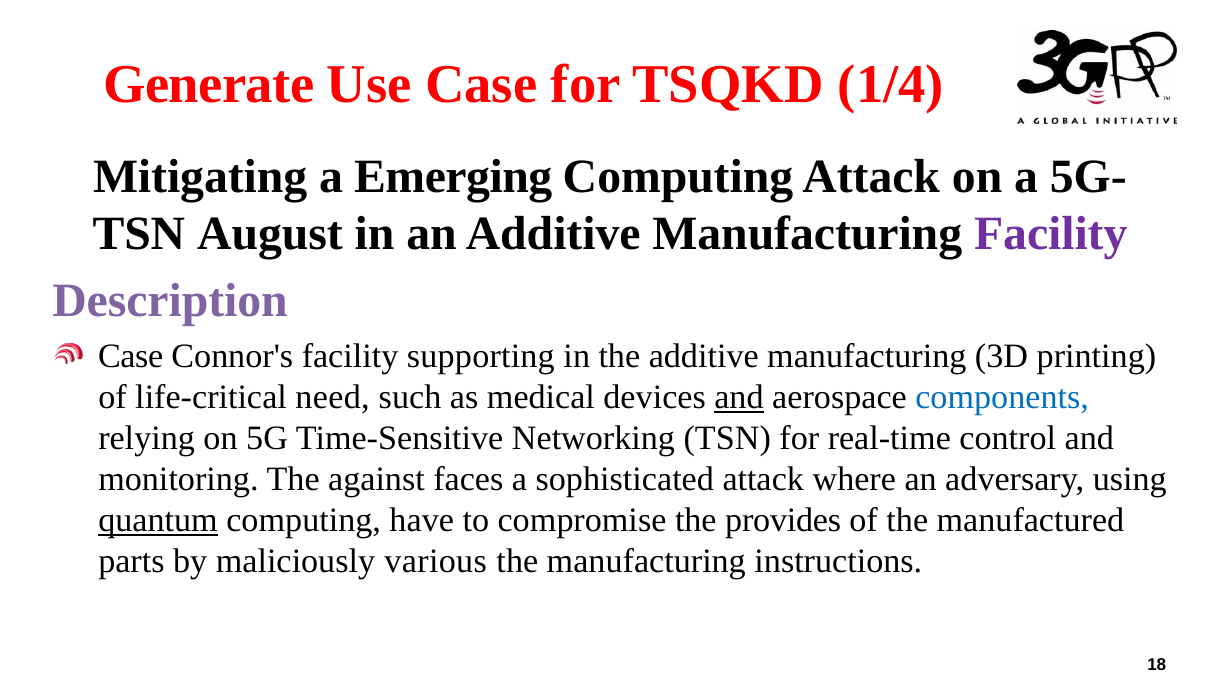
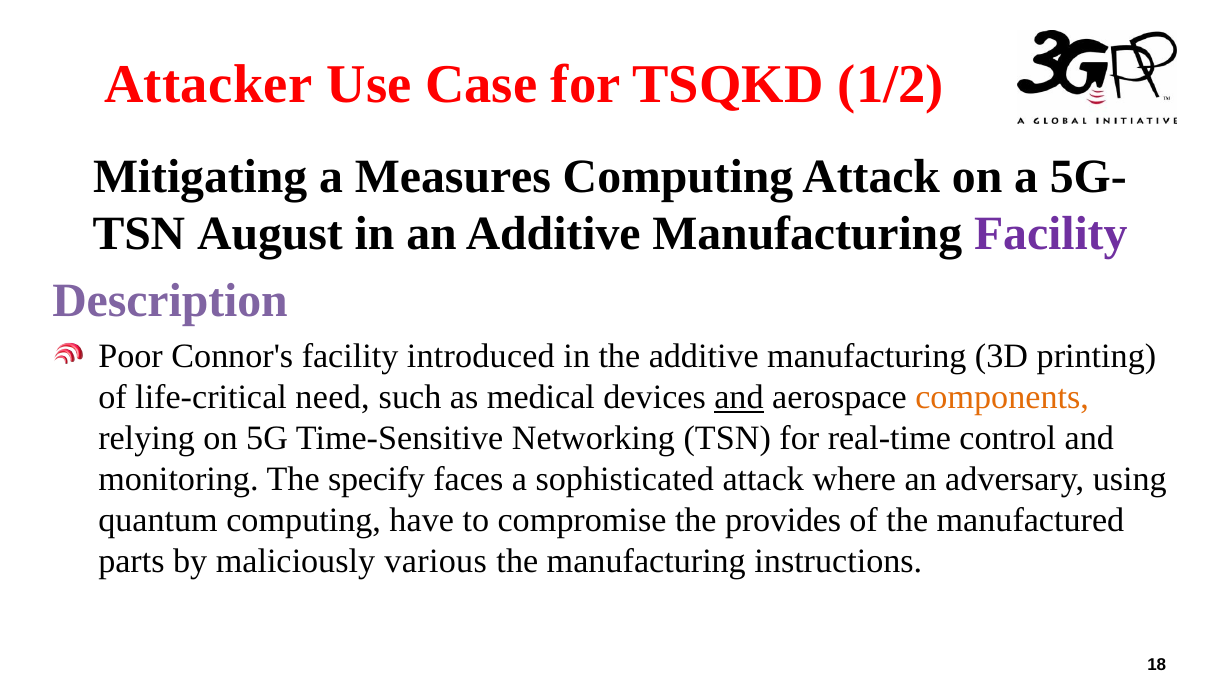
Generate: Generate -> Attacker (208, 84)
1/4: 1/4 -> 1/2 (891, 84)
Emerging: Emerging -> Measures (453, 177)
Case: Case -> Poor (131, 356)
supporting: supporting -> introduced (481, 356)
components colour: blue -> orange (1002, 397)
against: against -> specify (377, 479)
quantum underline: present -> none (158, 520)
